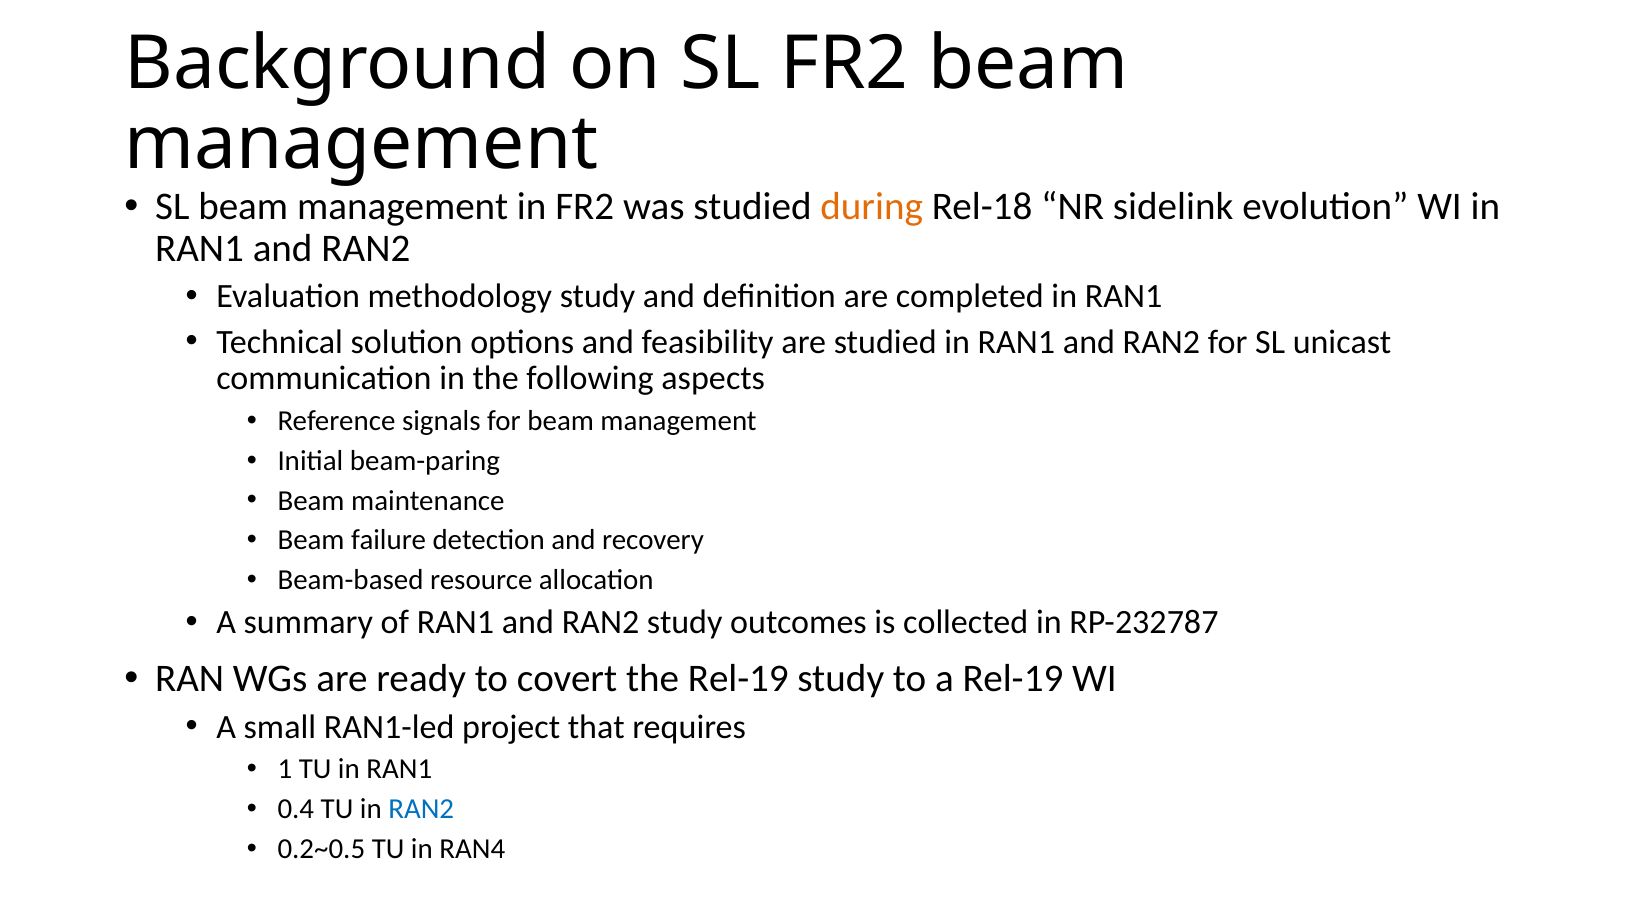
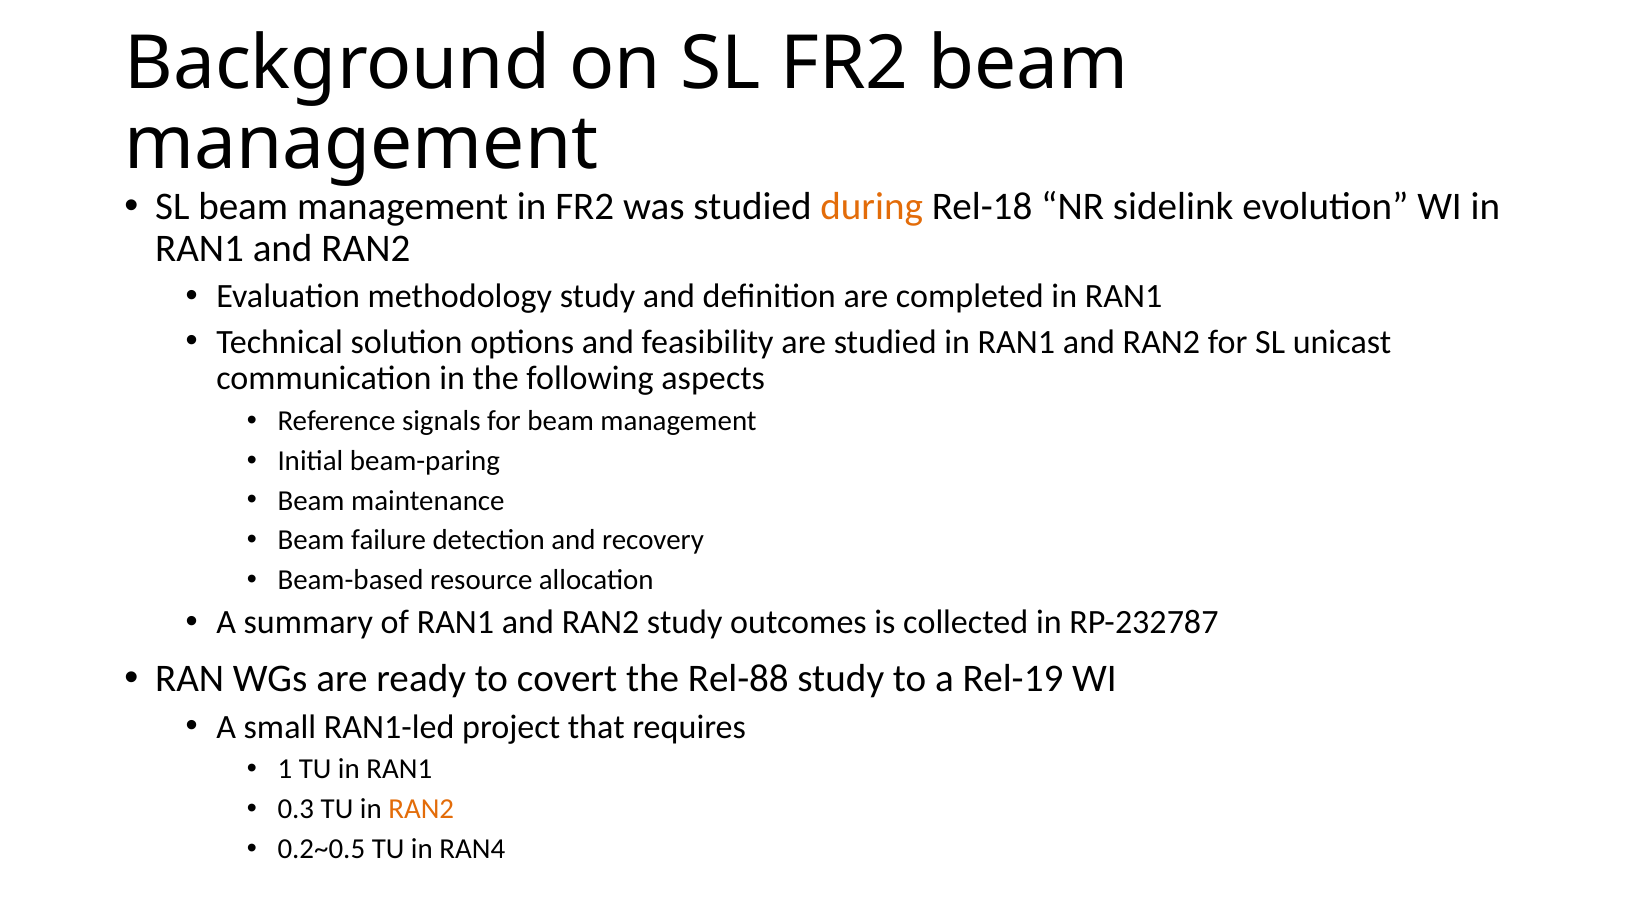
the Rel-19: Rel-19 -> Rel-88 (738, 679)
0.4: 0.4 -> 0.3 (296, 809)
RAN2 colour: blue -> orange (421, 809)
